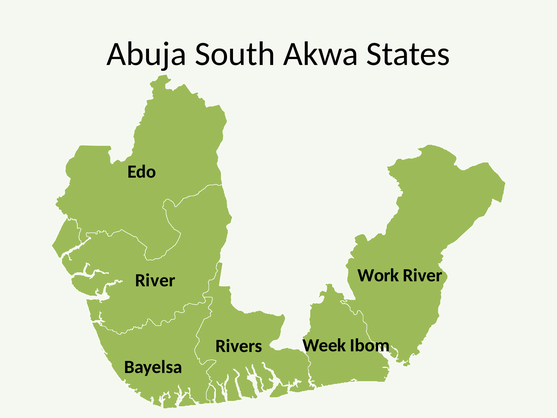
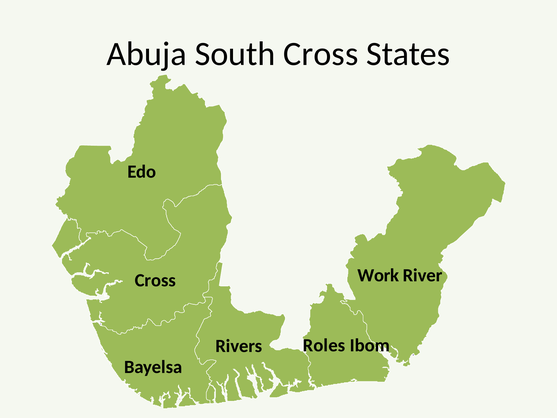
South Akwa: Akwa -> Cross (321, 54)
River: River -> Cross (155, 280)
Week: Week -> Roles (324, 345)
